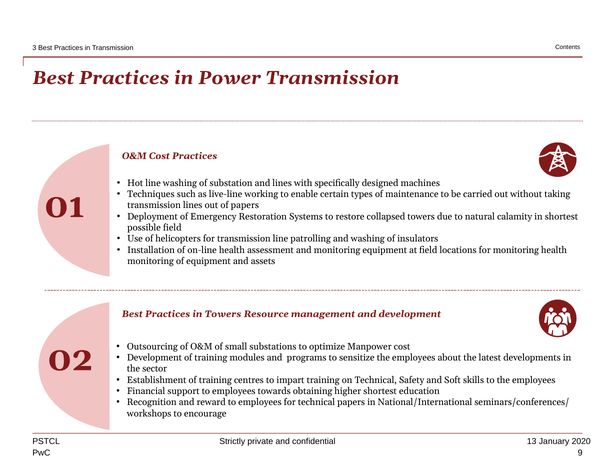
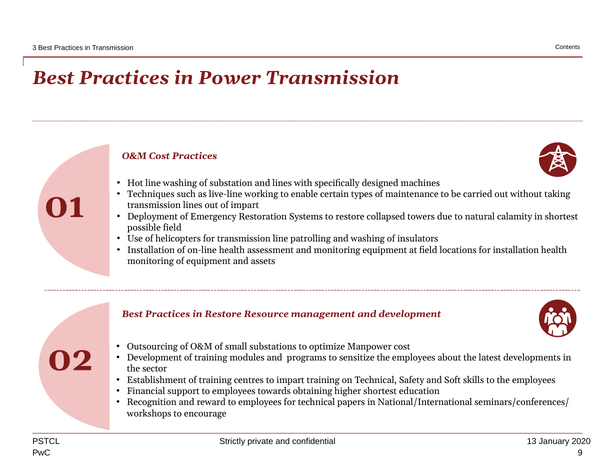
of papers: papers -> impart (245, 205)
for monitoring: monitoring -> installation (516, 250)
in Towers: Towers -> Restore (223, 314)
